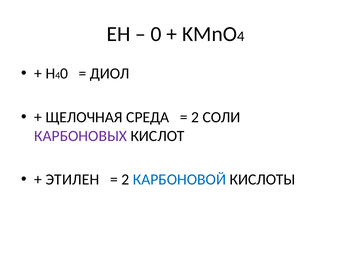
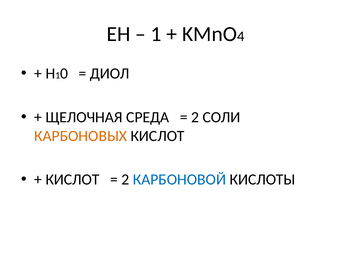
0: 0 -> 1 (156, 34)
4: 4 -> 1 (58, 76)
КАРБОНОВЫХ colour: purple -> orange (81, 136)
ЭТИЛЕН: ЭТИЛЕН -> КИСЛОТ (73, 180)
